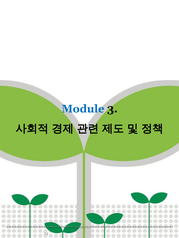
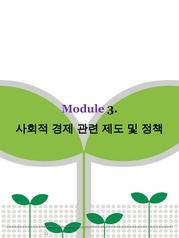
Module colour: blue -> purple (83, 109)
